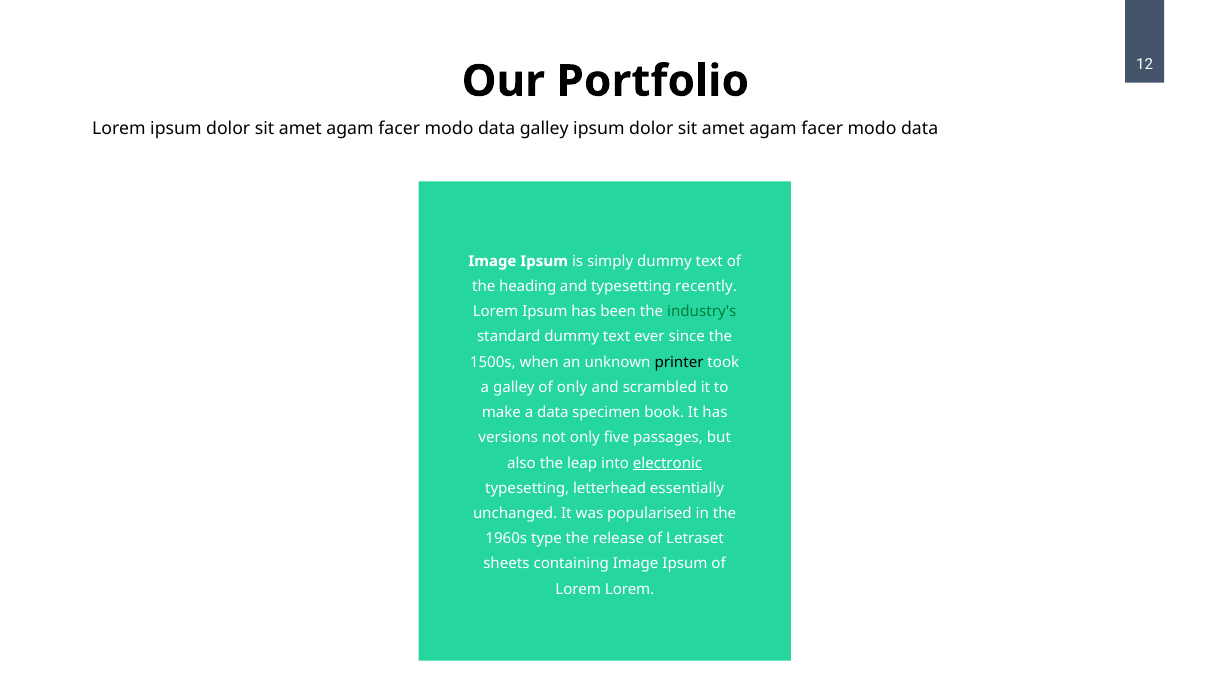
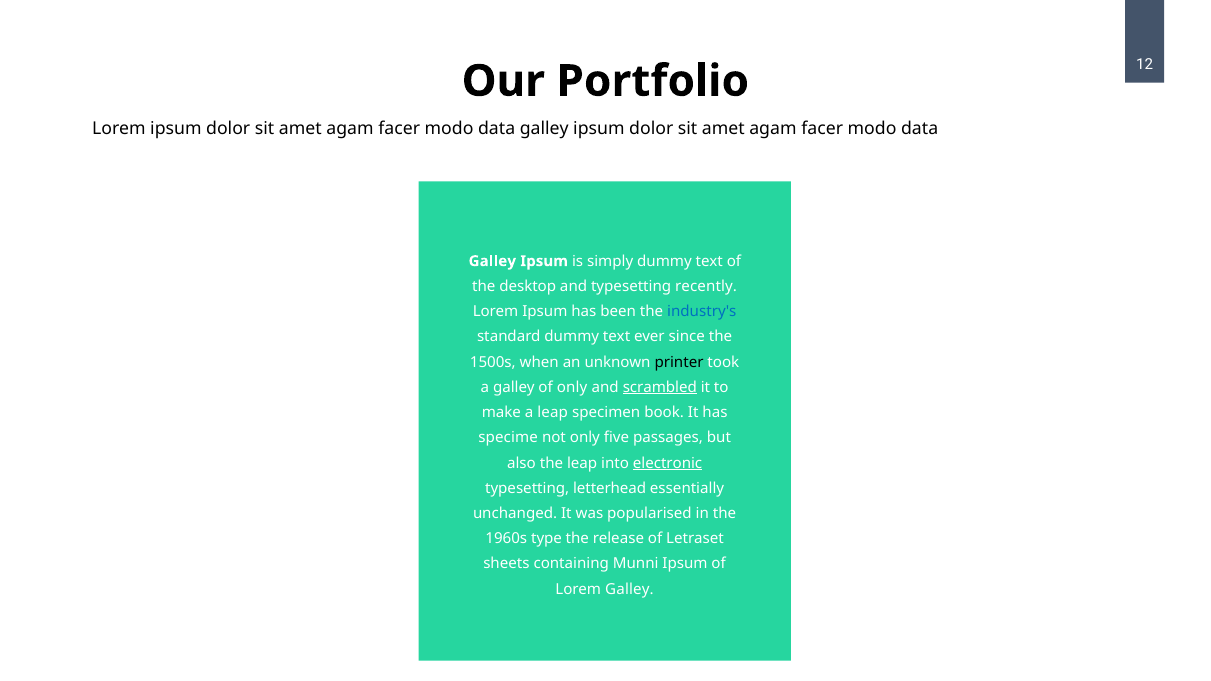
Image: Image -> Galley (492, 261)
heading: heading -> desktop (528, 286)
industry's colour: green -> blue (702, 312)
scrambled underline: none -> present (660, 387)
a data: data -> leap (553, 413)
versions: versions -> specime (508, 438)
containing Image: Image -> Munni (636, 564)
Lorem Lorem: Lorem -> Galley (629, 589)
